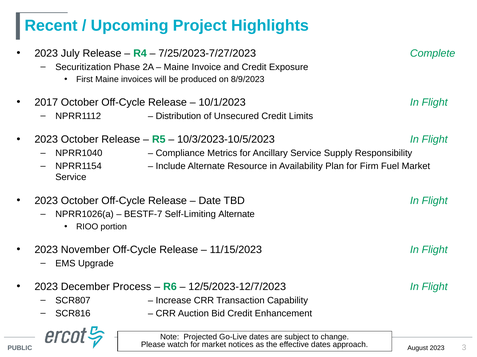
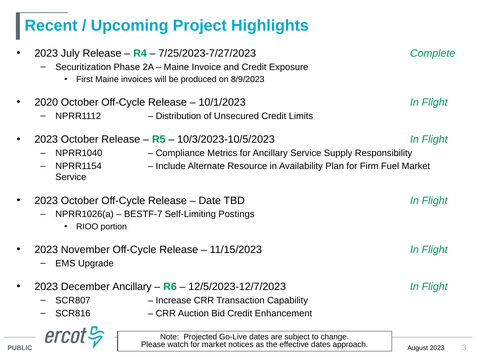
2017: 2017 -> 2020 (46, 103)
Self-Limiting Alternate: Alternate -> Postings (236, 215)
December Process: Process -> Ancillary (132, 287)
